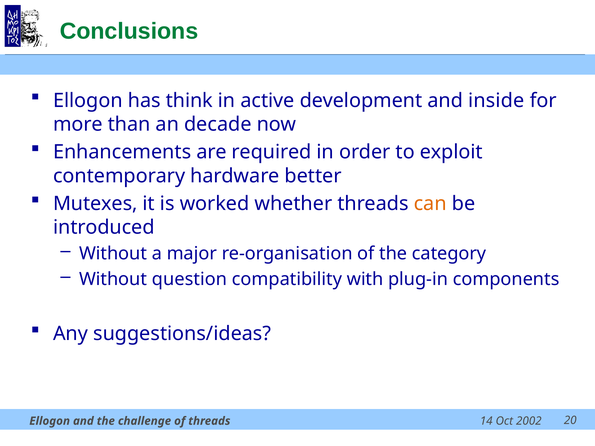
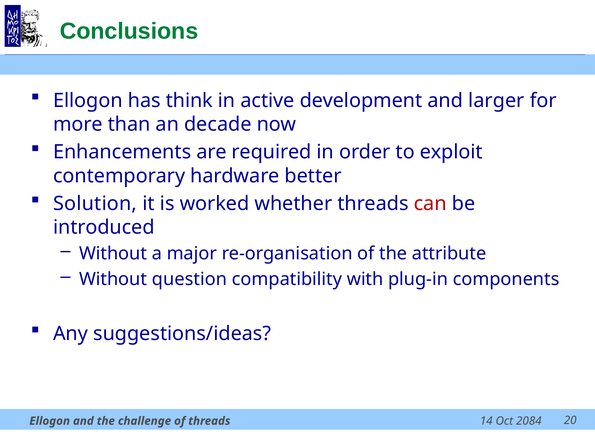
inside: inside -> larger (496, 101)
Mutexes: Mutexes -> Solution (95, 204)
can colour: orange -> red (430, 204)
category: category -> attribute (449, 254)
2002: 2002 -> 2084 (529, 421)
